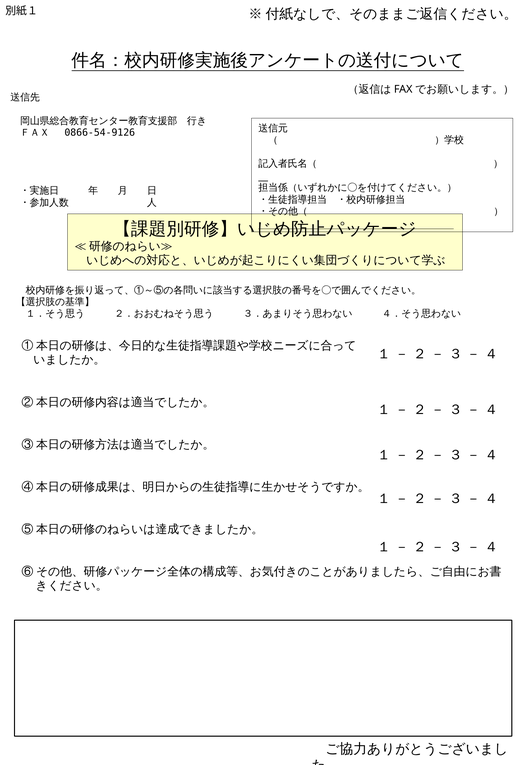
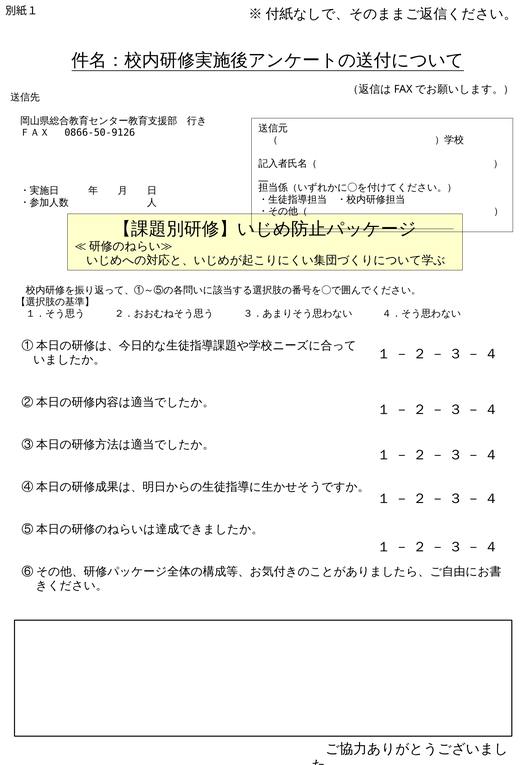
0866-54-9126: 0866-54-9126 -> 0866-50-9126 (100, 133)
